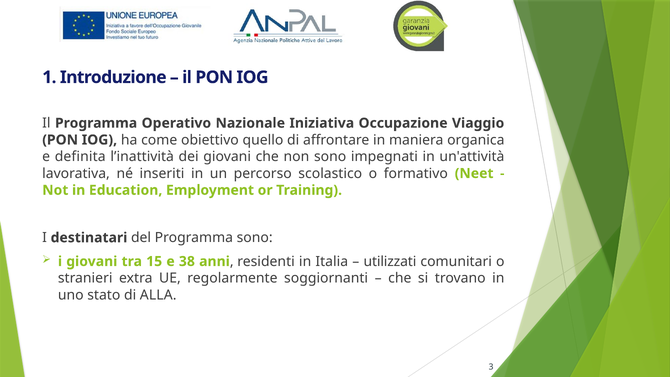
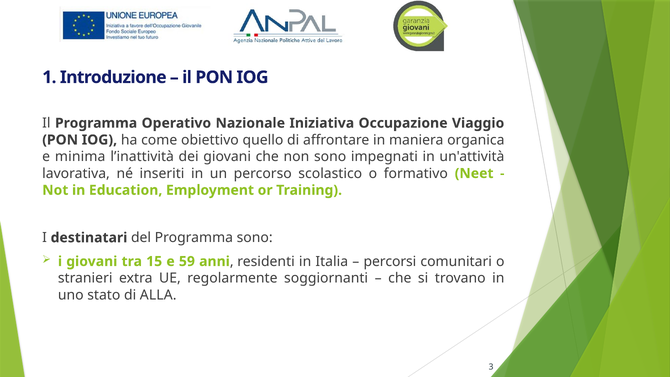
definita: definita -> minima (80, 157)
38: 38 -> 59 (187, 261)
utilizzati: utilizzati -> percorsi (390, 261)
